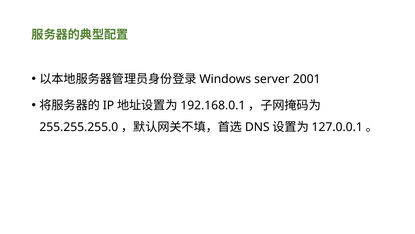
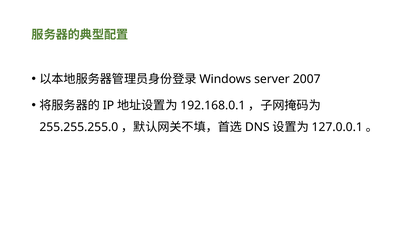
2001: 2001 -> 2007 (307, 79)
